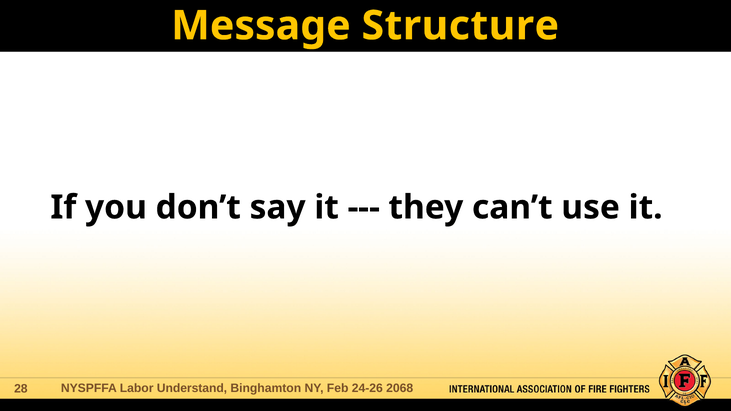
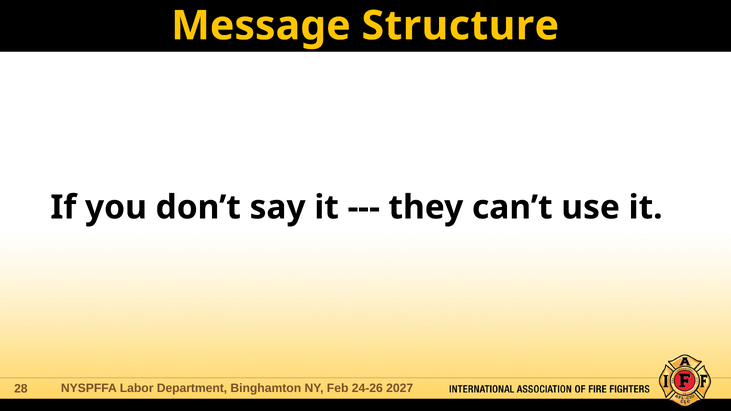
Understand: Understand -> Department (192, 388)
2068: 2068 -> 2027 (400, 388)
